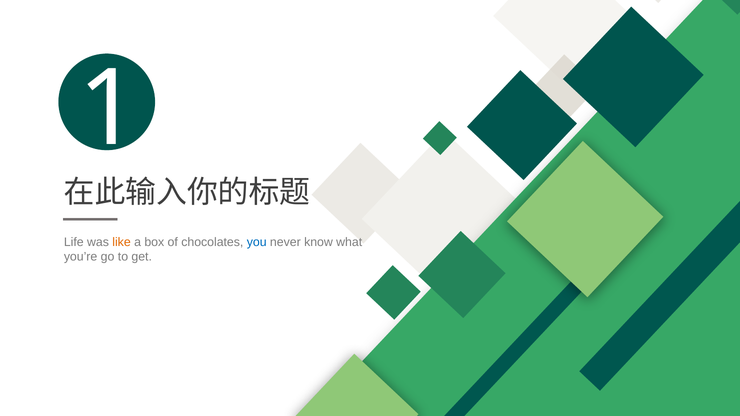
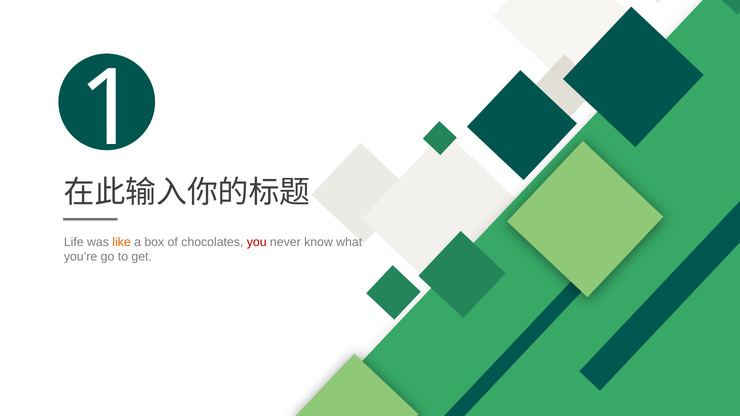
you colour: blue -> red (257, 242)
